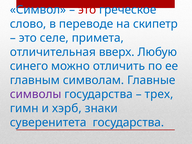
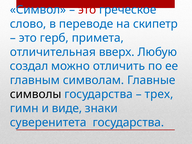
селе: селе -> герб (54, 38)
синего: синего -> создал (29, 66)
символы colour: purple -> black (36, 94)
хэрб: хэрб -> виде (67, 108)
